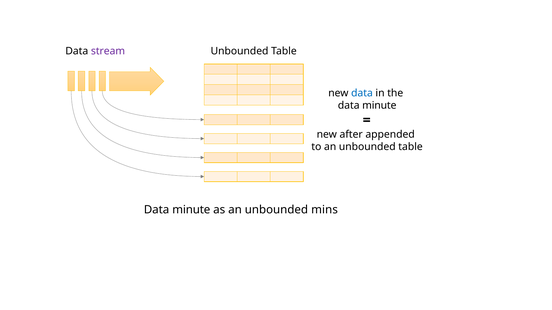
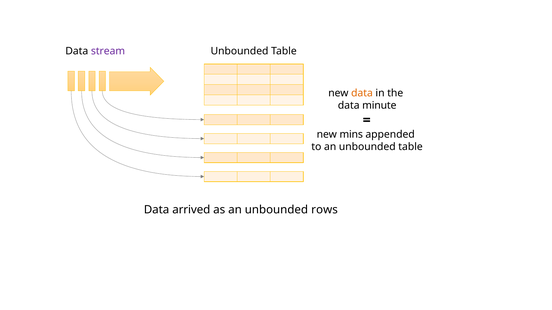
data colour: blue -> orange (362, 93)
after: after -> mins (351, 135)
minute: minute -> arrived (191, 210)
mins: mins -> rows (325, 210)
